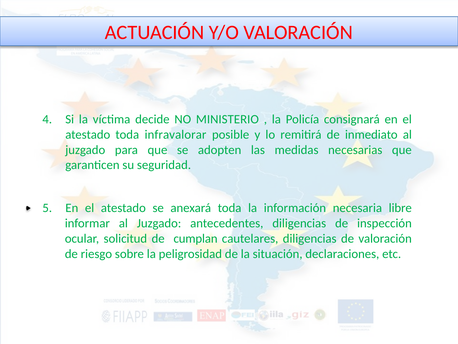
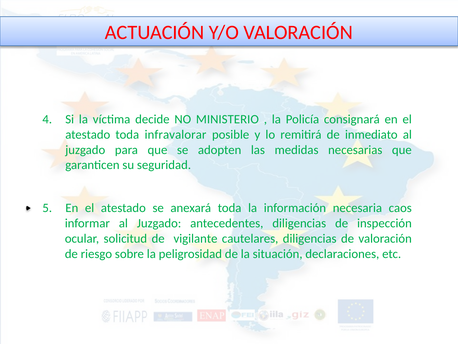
libre: libre -> caos (400, 208)
cumplan: cumplan -> vigilante (195, 238)
